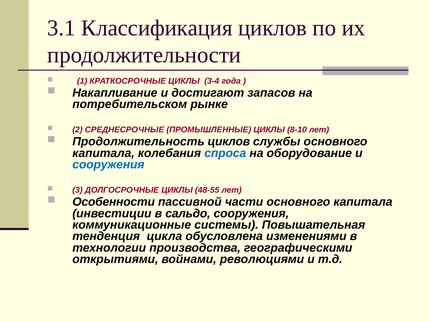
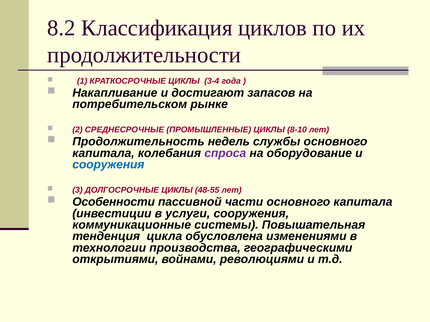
3.1: 3.1 -> 8.2 (61, 28)
Продолжительность циклов: циклов -> недель (229, 142)
спроса colour: blue -> purple (225, 153)
сальдо: сальдо -> услуги (188, 214)
